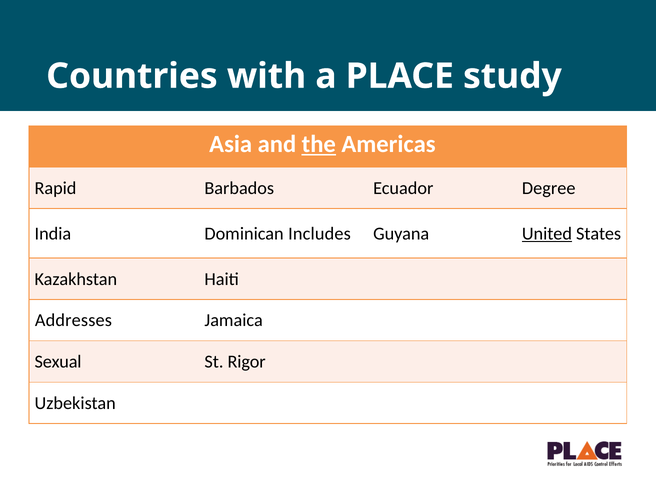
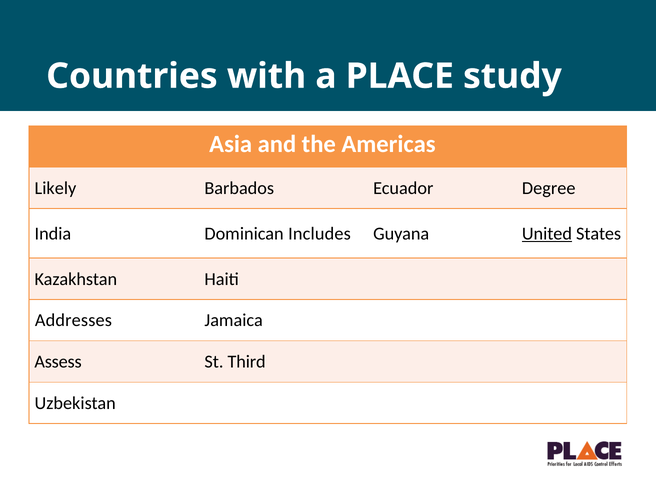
the underline: present -> none (319, 144)
Rapid: Rapid -> Likely (55, 188)
Sexual: Sexual -> Assess (58, 362)
Rigor: Rigor -> Third (247, 362)
